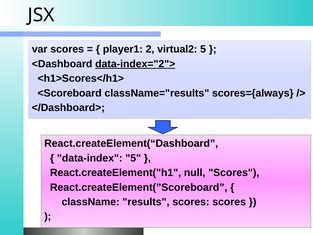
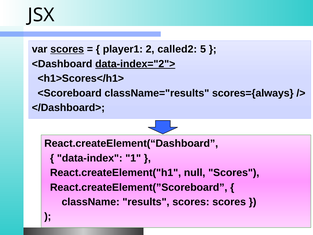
scores underline: none -> present (67, 49)
virtual2: virtual2 -> called2 (177, 49)
data-index 5: 5 -> 1 (133, 158)
